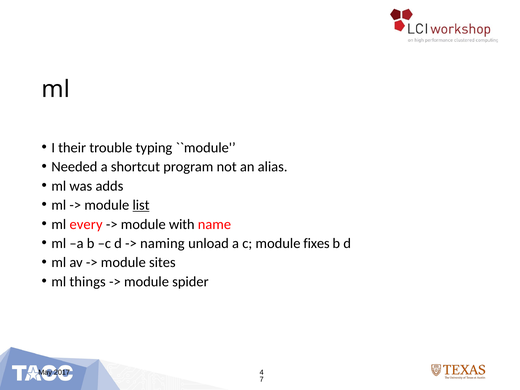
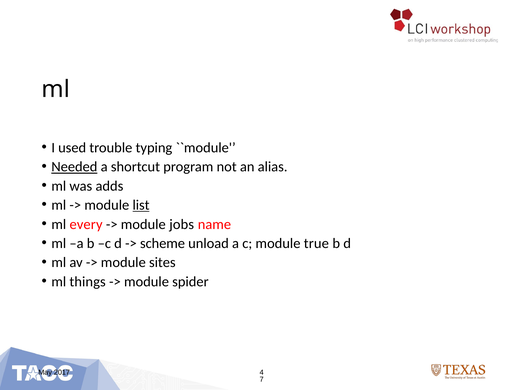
their: their -> used (72, 148)
Needed underline: none -> present (74, 167)
with: with -> jobs (182, 224)
naming: naming -> scheme (162, 243)
fixes: fixes -> true (316, 243)
